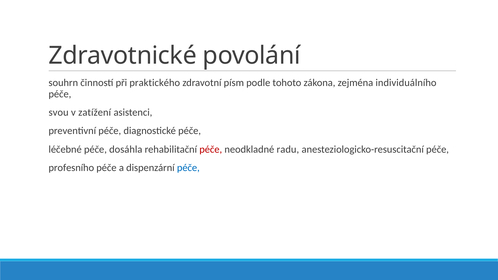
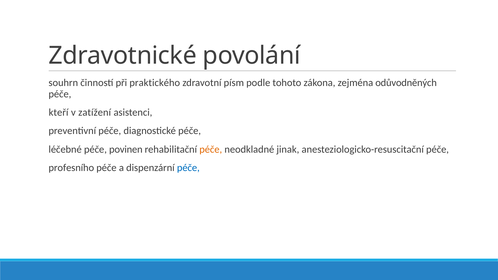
individuálního: individuálního -> odůvodněných (406, 83)
svou: svou -> kteří (59, 112)
dosáhla: dosáhla -> povinen (126, 149)
péče colour: red -> orange (211, 149)
radu: radu -> jinak (288, 149)
